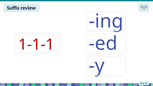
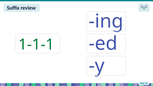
1-1-1 colour: red -> green (36, 45)
